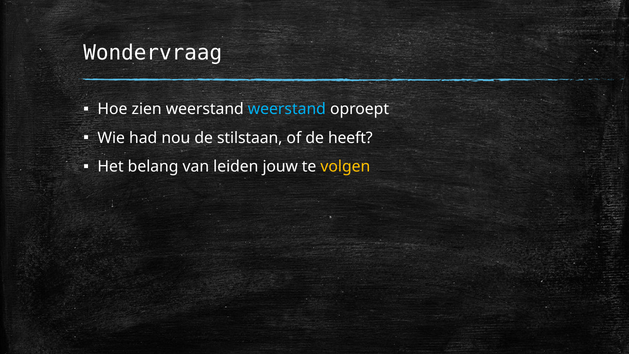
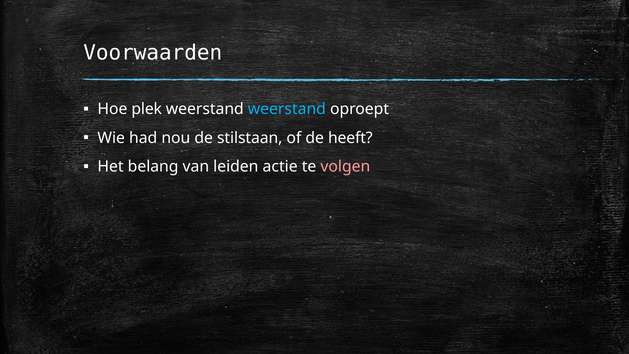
Wondervraag: Wondervraag -> Voorwaarden (153, 53)
zien: zien -> plek (147, 109)
jouw: jouw -> actie (280, 167)
volgen colour: yellow -> pink (345, 167)
